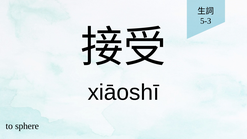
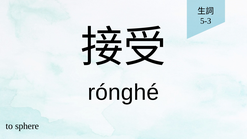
xiāoshī: xiāoshī -> rónghé (123, 92)
